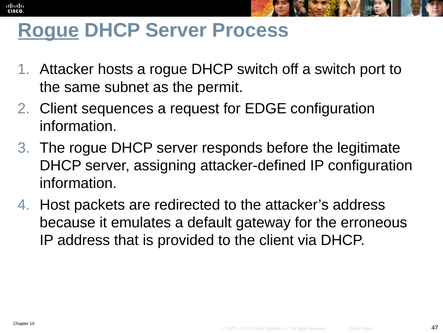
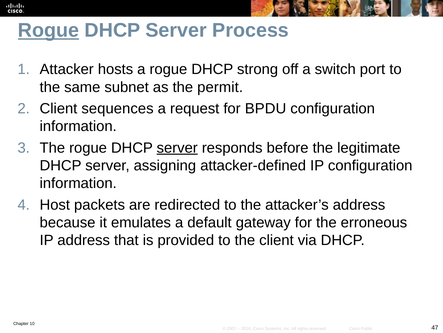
DHCP switch: switch -> strong (258, 69)
EDGE: EDGE -> BPDU (266, 108)
server underline: none -> present (177, 147)
